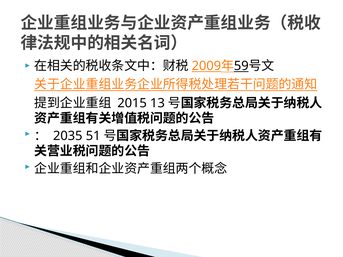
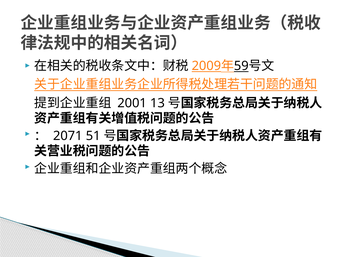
2015: 2015 -> 2001 (132, 103)
2035: 2035 -> 2071 (68, 136)
